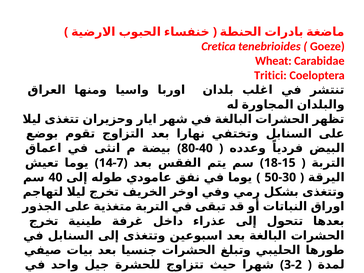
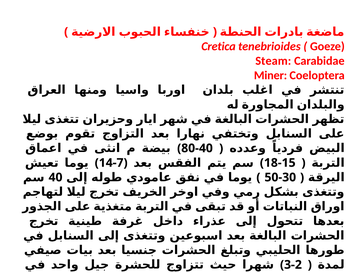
Wheat: Wheat -> Steam (273, 61)
Tritici: Tritici -> Miner (271, 75)
